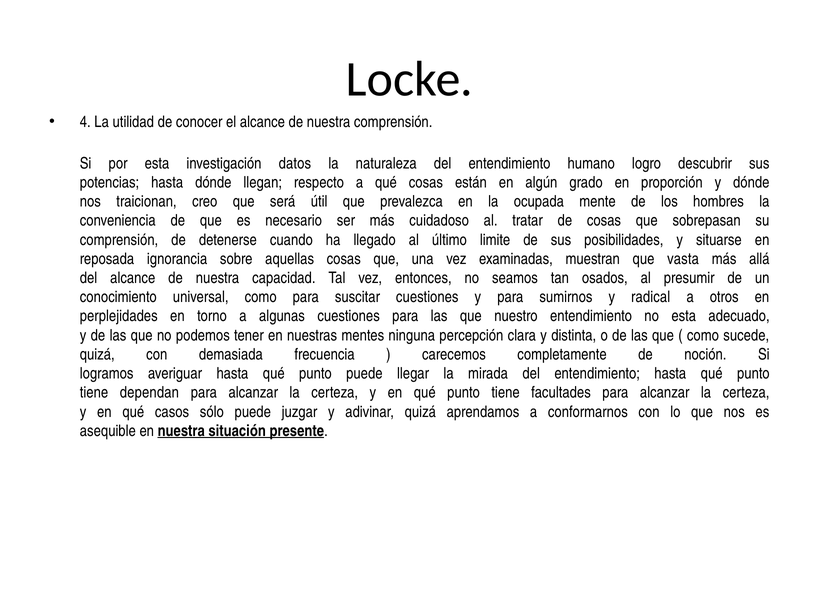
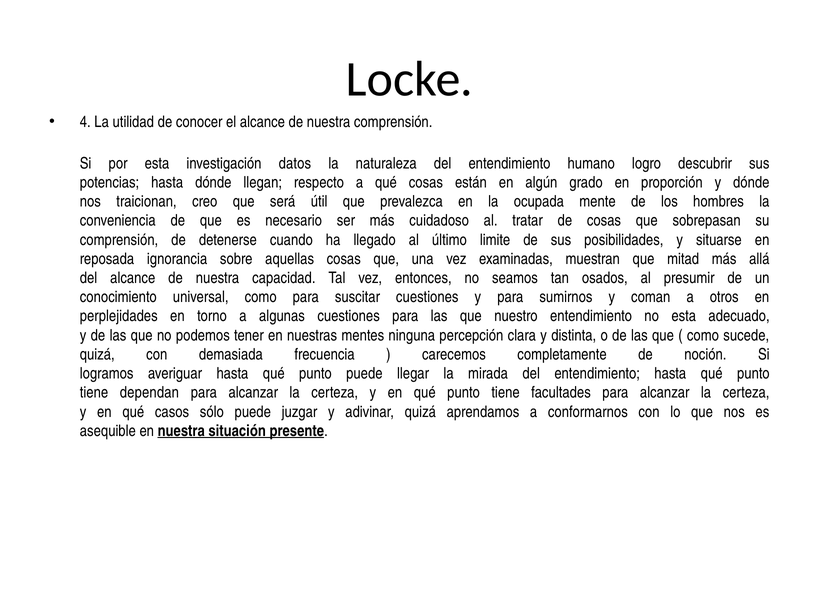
vasta: vasta -> mitad (683, 259)
radical: radical -> coman (651, 297)
